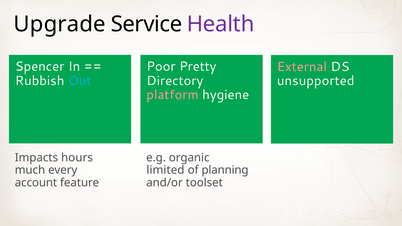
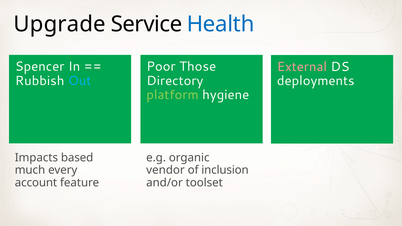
Health colour: purple -> blue (221, 24)
Pretty: Pretty -> Those (198, 67)
unsupported: unsupported -> deployments (316, 81)
platform colour: pink -> light green (173, 95)
hours: hours -> based (77, 158)
limited: limited -> vendor (165, 170)
planning: planning -> inclusion (225, 170)
